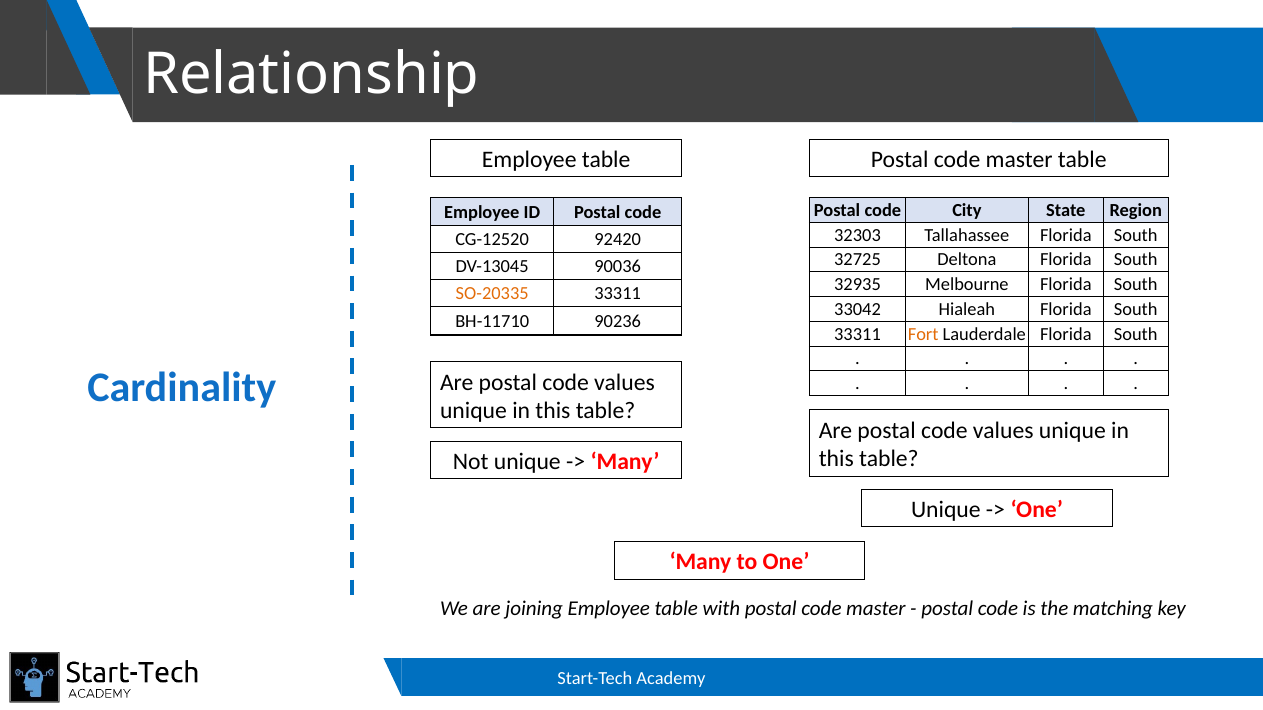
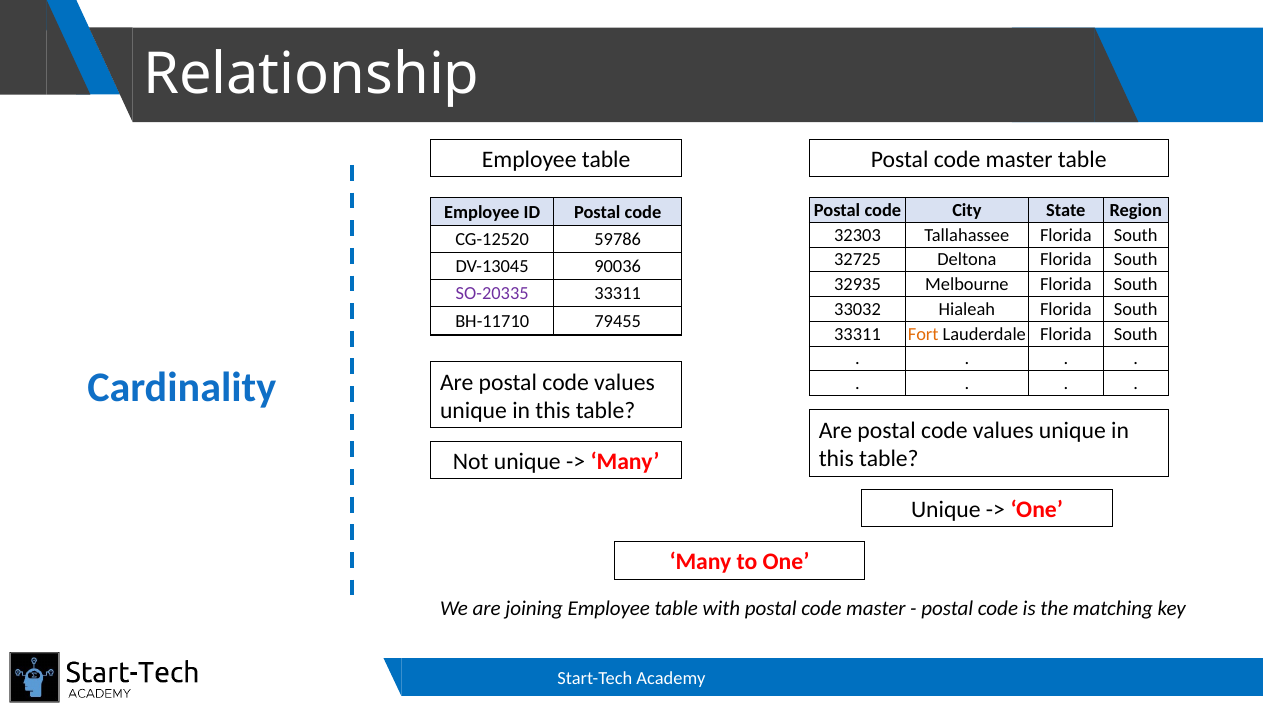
92420: 92420 -> 59786 (618, 239)
SO-20335 colour: orange -> purple (492, 294)
33042: 33042 -> 33032 (858, 310)
90236: 90236 -> 79455 (618, 322)
